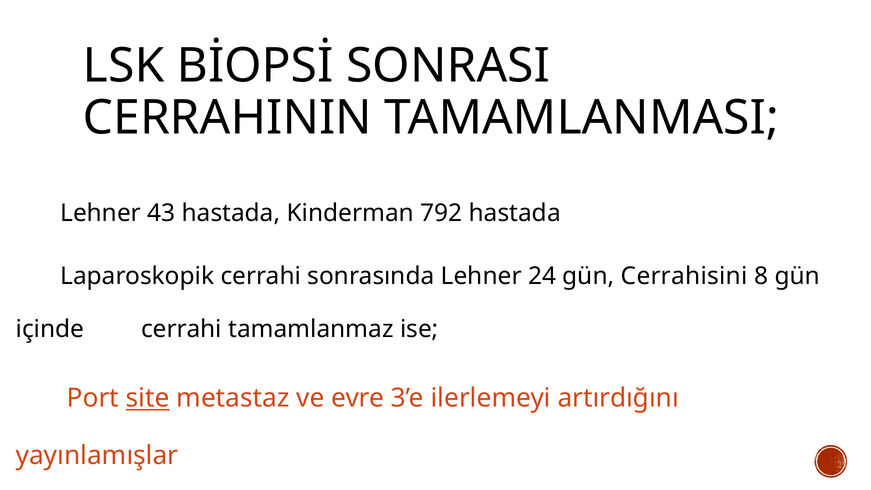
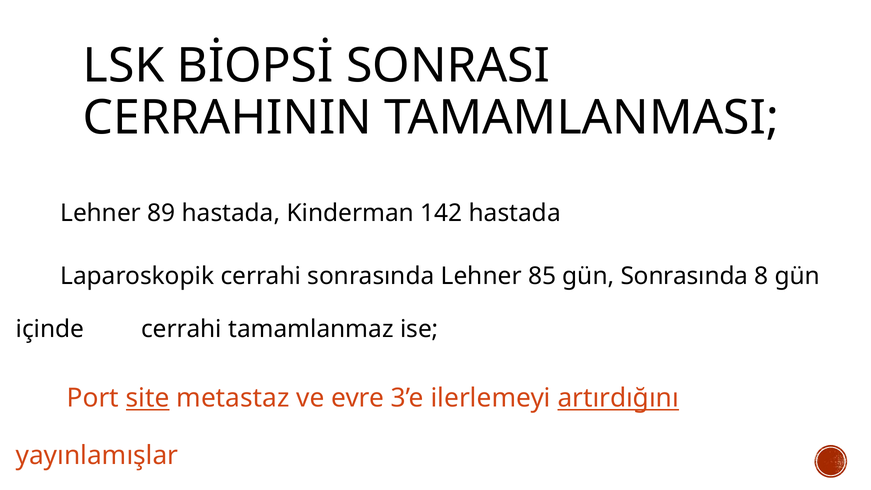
43: 43 -> 89 (161, 213)
792: 792 -> 142 (441, 213)
24: 24 -> 85 (542, 276)
gün Cerrahisini: Cerrahisini -> Sonrasında (684, 276)
artırdığını underline: none -> present (618, 398)
